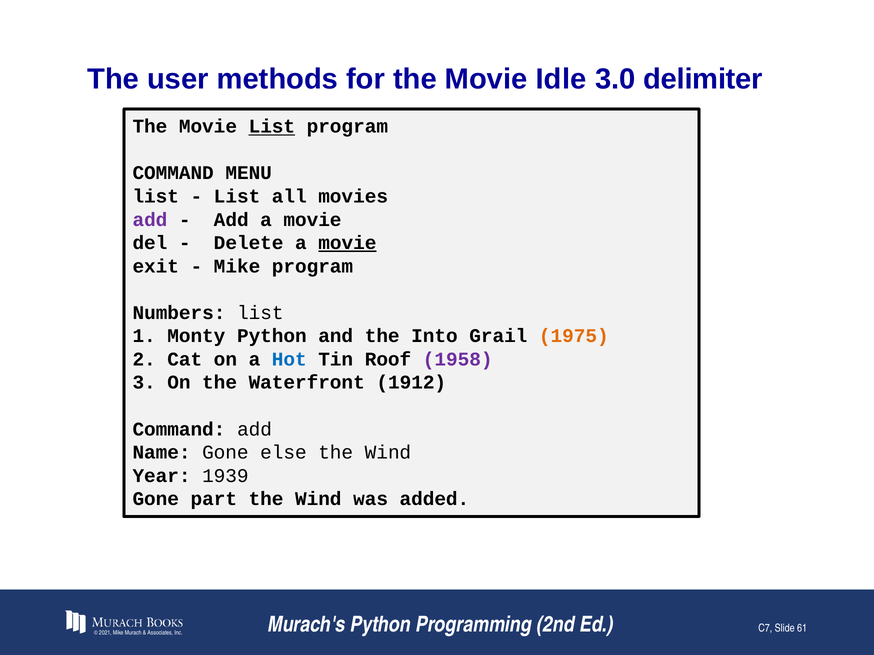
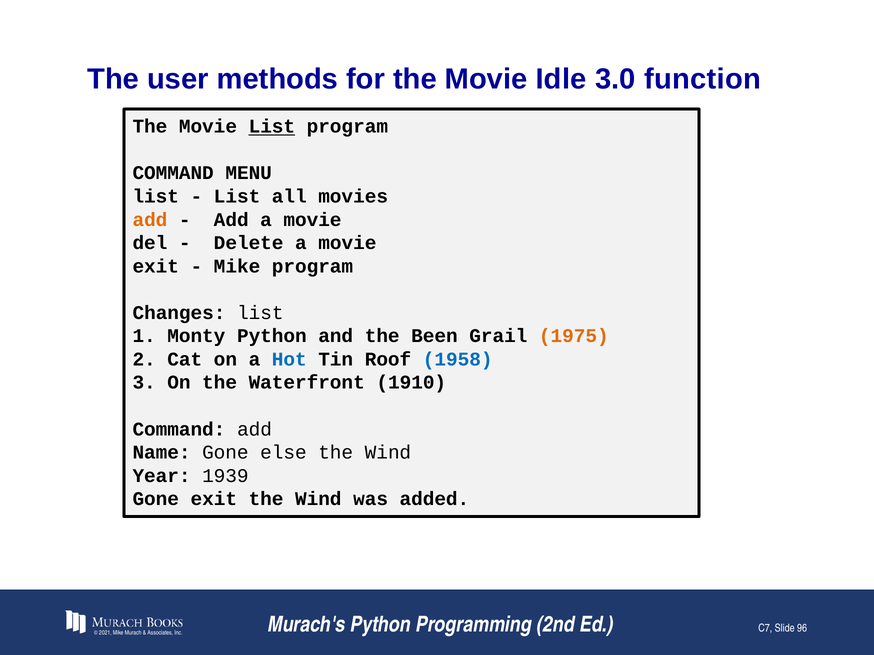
delimiter: delimiter -> function (703, 79)
add colour: purple -> orange (150, 220)
movie underline: present -> none (347, 243)
Numbers: Numbers -> Changes (179, 313)
Into: Into -> Been (434, 336)
1958 colour: purple -> blue (458, 360)
1912: 1912 -> 1910 (411, 383)
Gone part: part -> exit (214, 499)
61: 61 -> 96 (802, 629)
